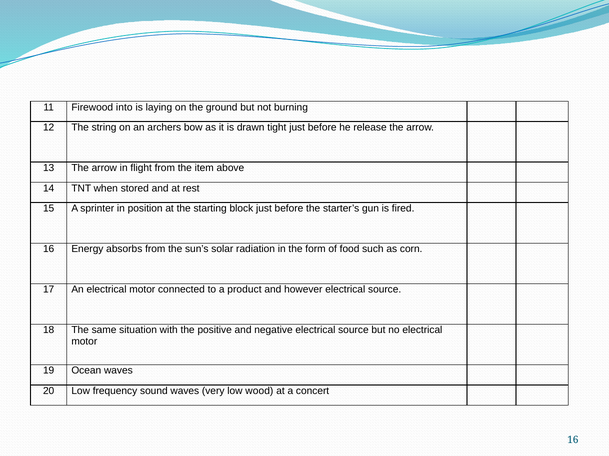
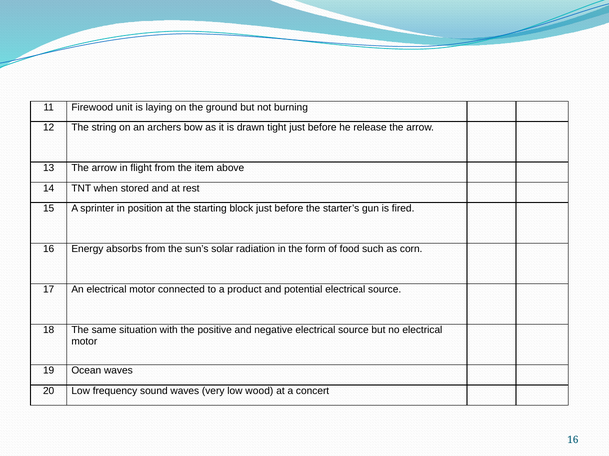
into: into -> unit (124, 107)
however: however -> potential (303, 290)
